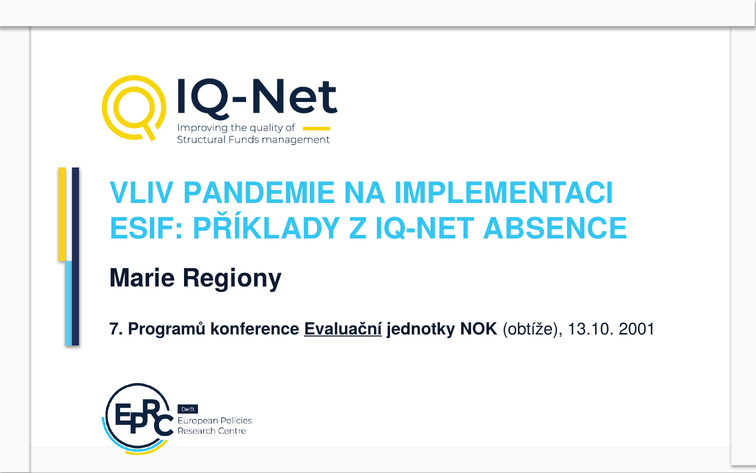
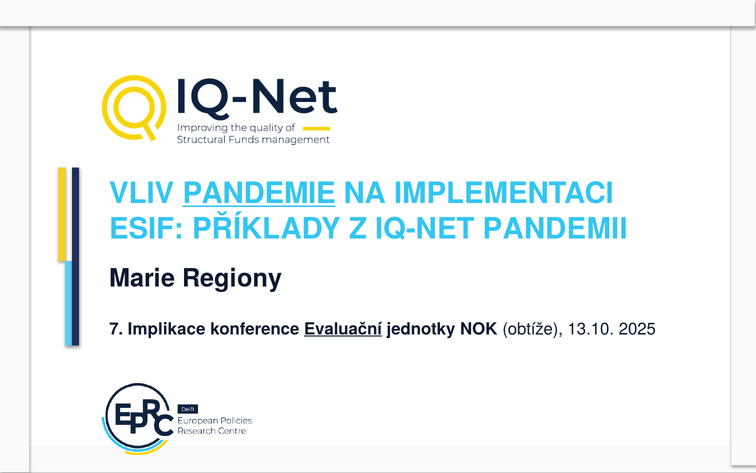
PANDEMIE underline: none -> present (259, 193)
ABSENCE: ABSENCE -> PANDEMII (555, 229)
Programů: Programů -> Implikace (167, 329)
2001: 2001 -> 2025 (637, 329)
